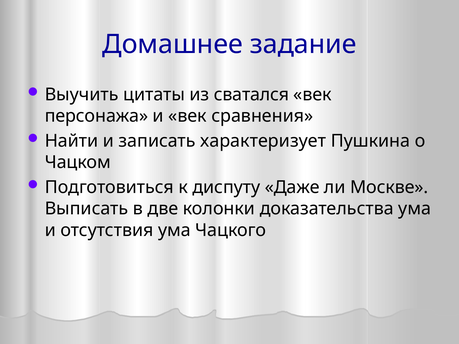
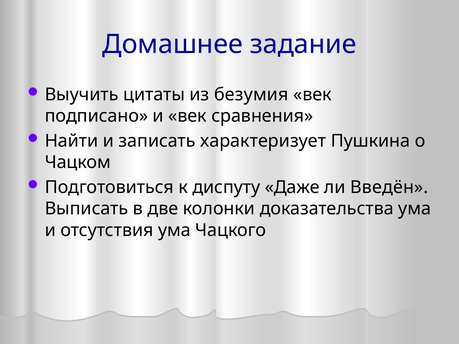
сватался: сватался -> безумия (251, 95)
персонажа: персонажа -> подписано (96, 116)
Москве: Москве -> Введён (389, 187)
